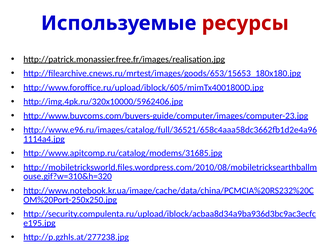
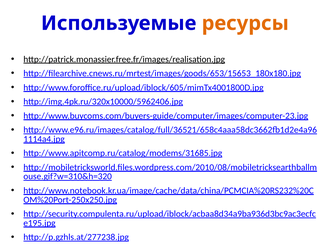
ресурсы colour: red -> orange (245, 23)
